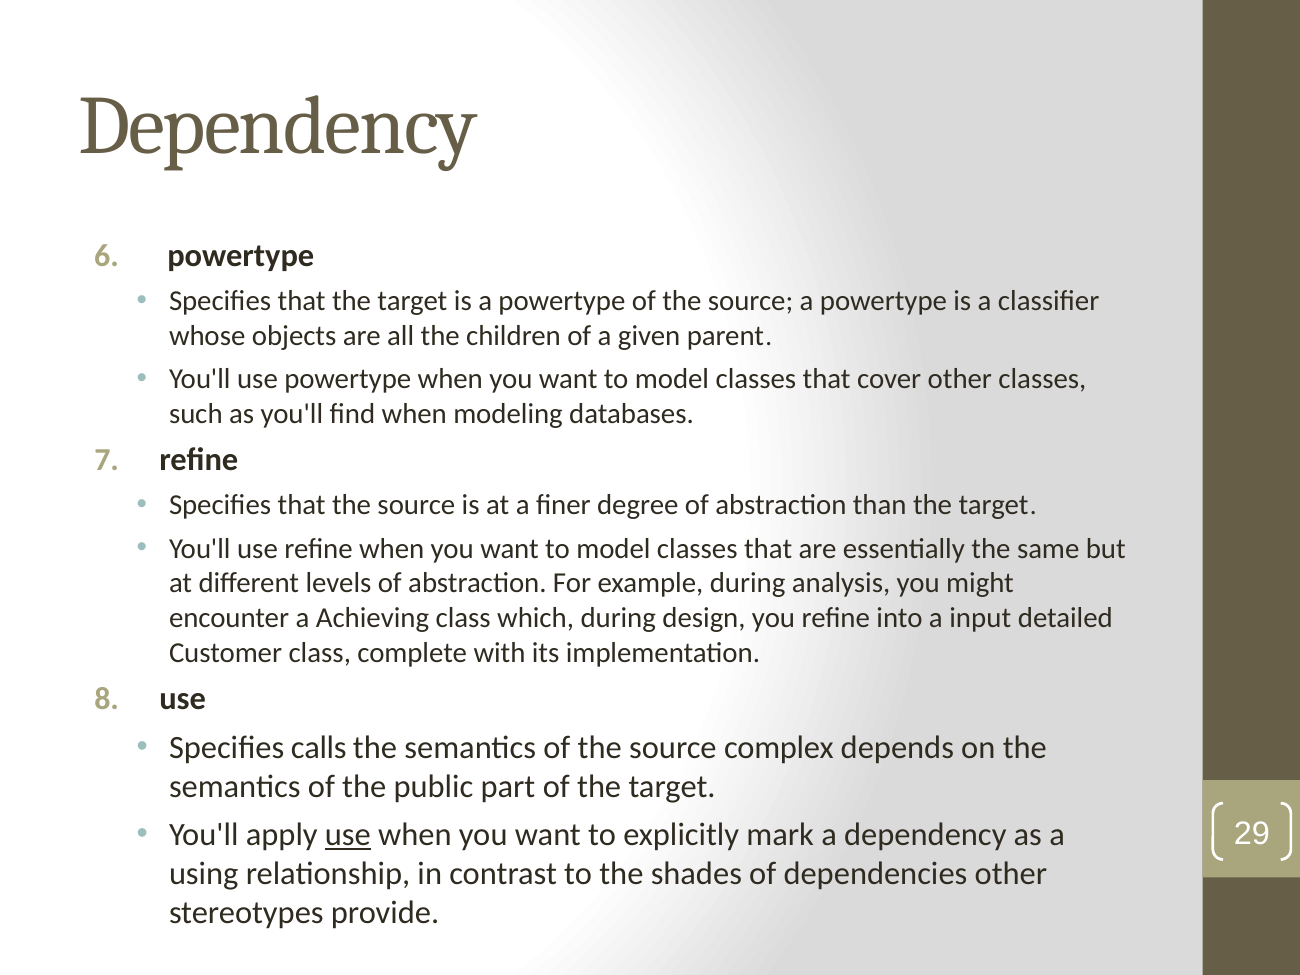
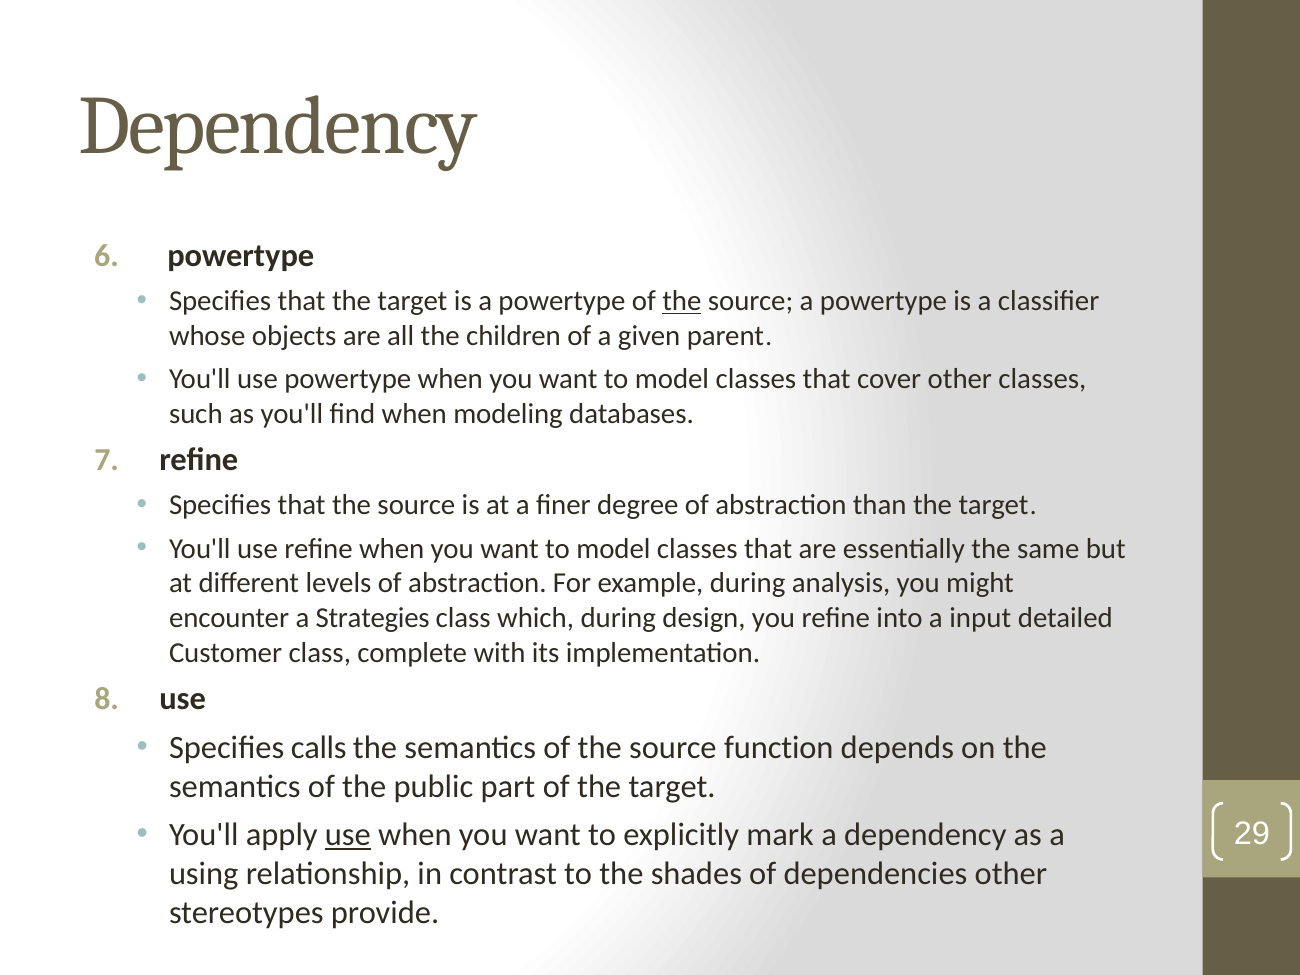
the underline: none -> present (682, 301)
Achieving: Achieving -> Strategies (373, 618)
complex: complex -> function (779, 747)
